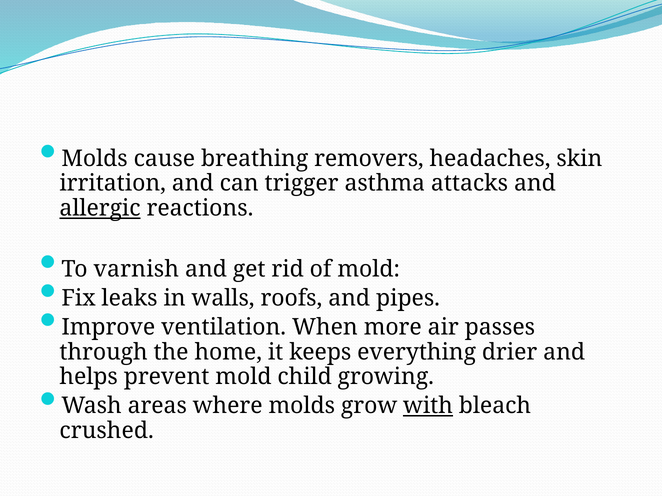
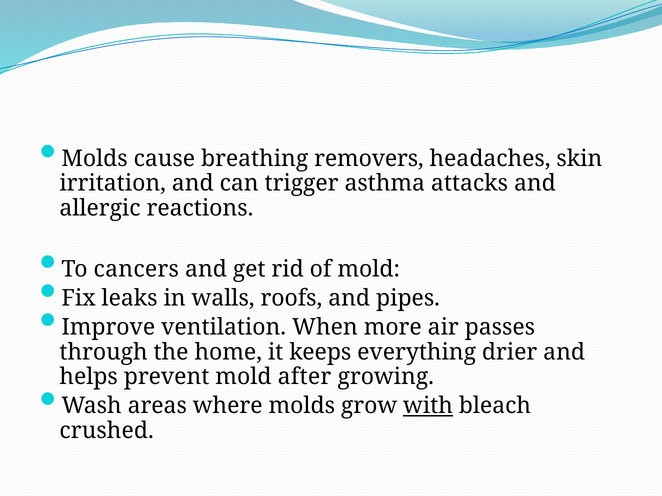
allergic underline: present -> none (100, 208)
varnish: varnish -> cancers (136, 269)
child: child -> after (304, 377)
